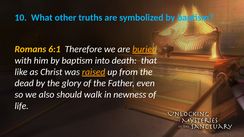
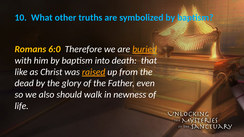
6:1: 6:1 -> 6:0 (54, 49)
